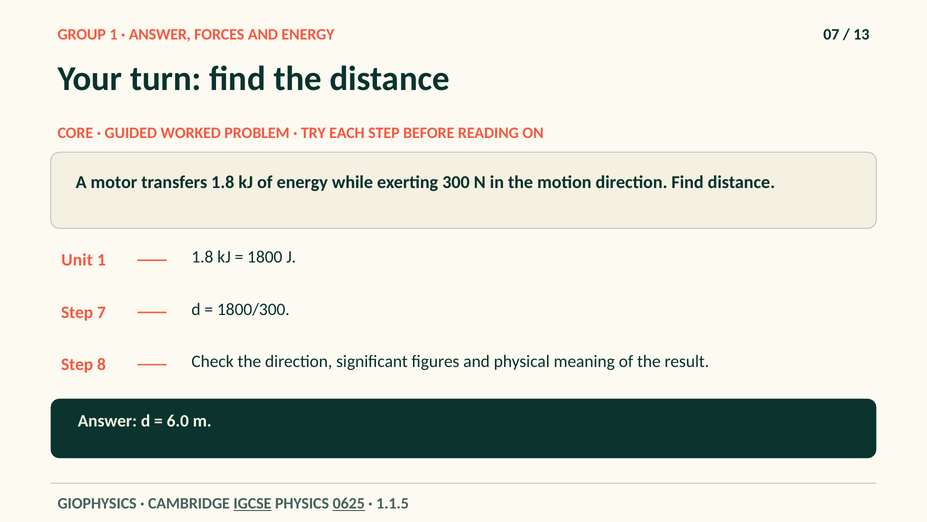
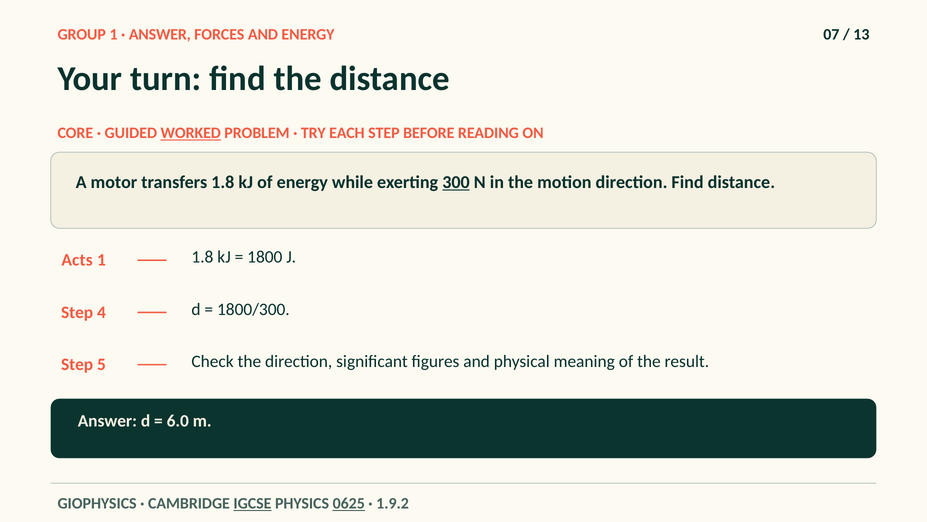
WORKED underline: none -> present (191, 133)
300 underline: none -> present (456, 182)
Unit: Unit -> Acts (77, 260)
7: 7 -> 4 (101, 312)
8: 8 -> 5 (101, 364)
1.1.5: 1.1.5 -> 1.9.2 (393, 503)
